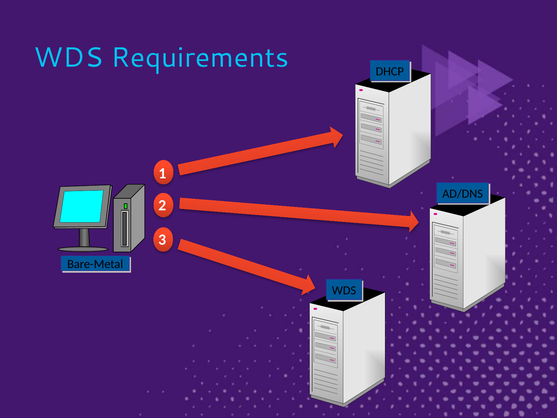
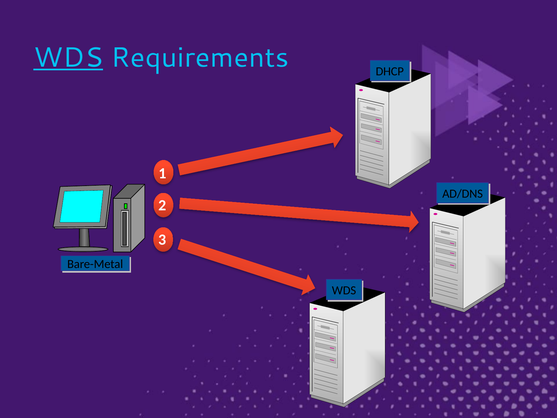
WDS underline: none -> present (68, 58)
